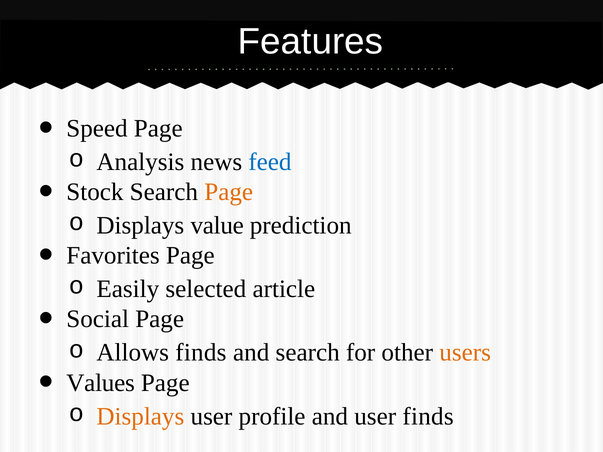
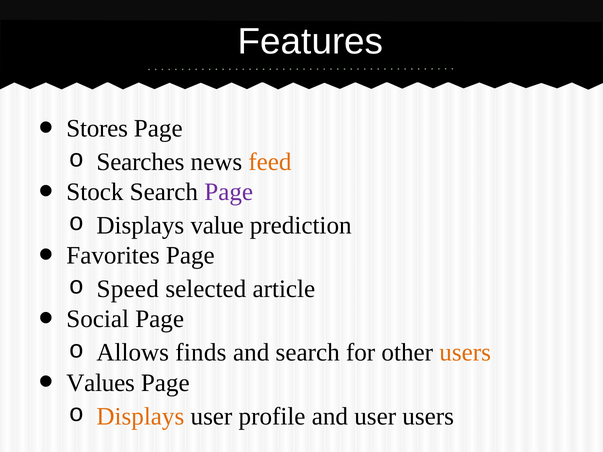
Speed: Speed -> Stores (97, 128)
Analysis: Analysis -> Searches (140, 162)
feed colour: blue -> orange (270, 162)
Page colour: orange -> purple (229, 192)
Easily: Easily -> Speed (128, 289)
user finds: finds -> users (428, 416)
